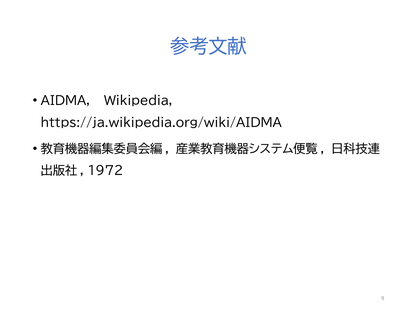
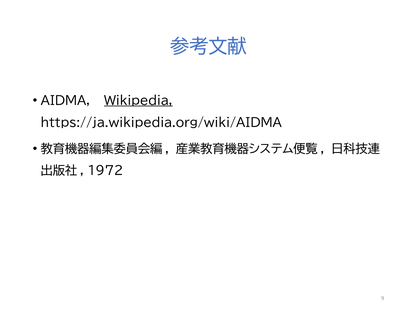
Wikipedia underline: none -> present (138, 101)
